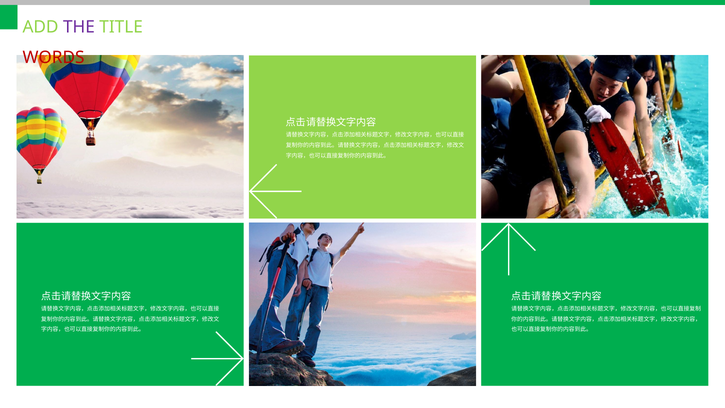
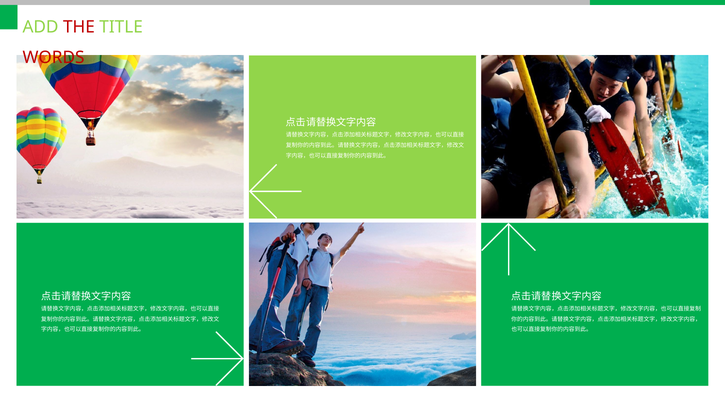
THE colour: purple -> red (79, 27)
